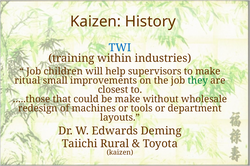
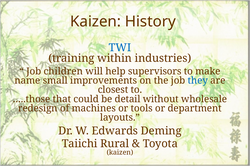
ritual: ritual -> name (27, 80)
they colour: green -> blue (198, 80)
be make: make -> detail (128, 99)
